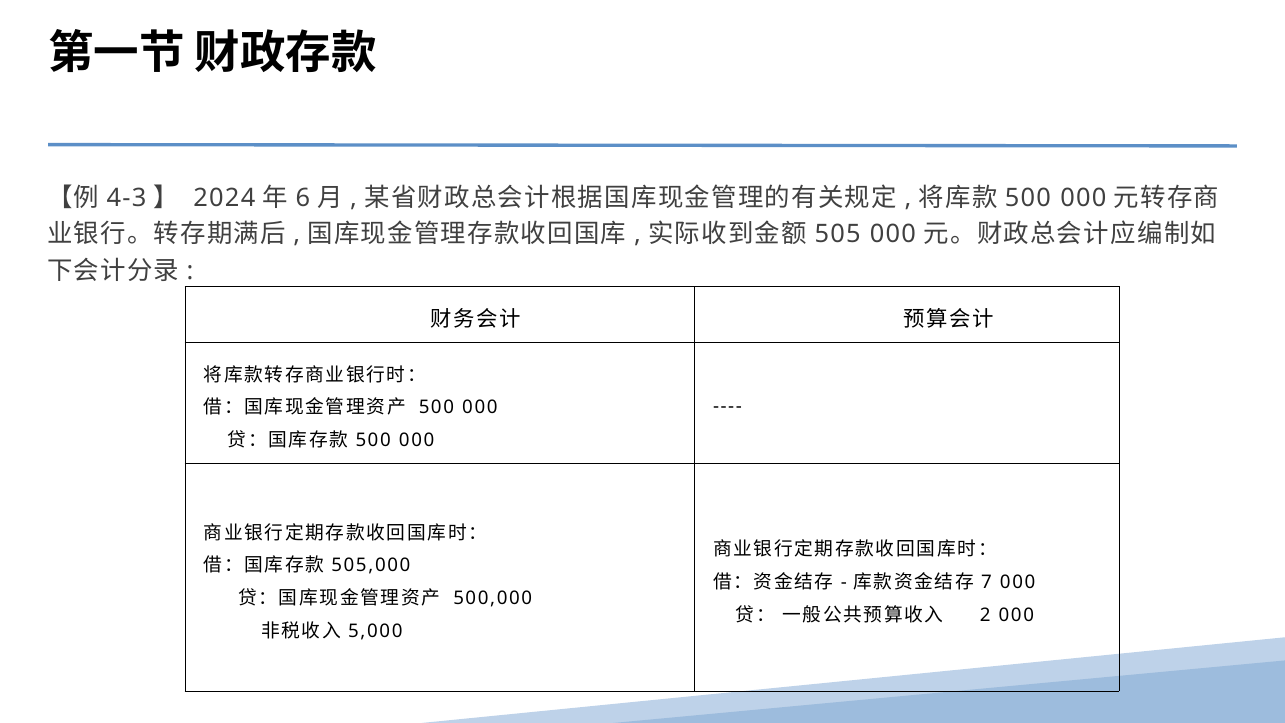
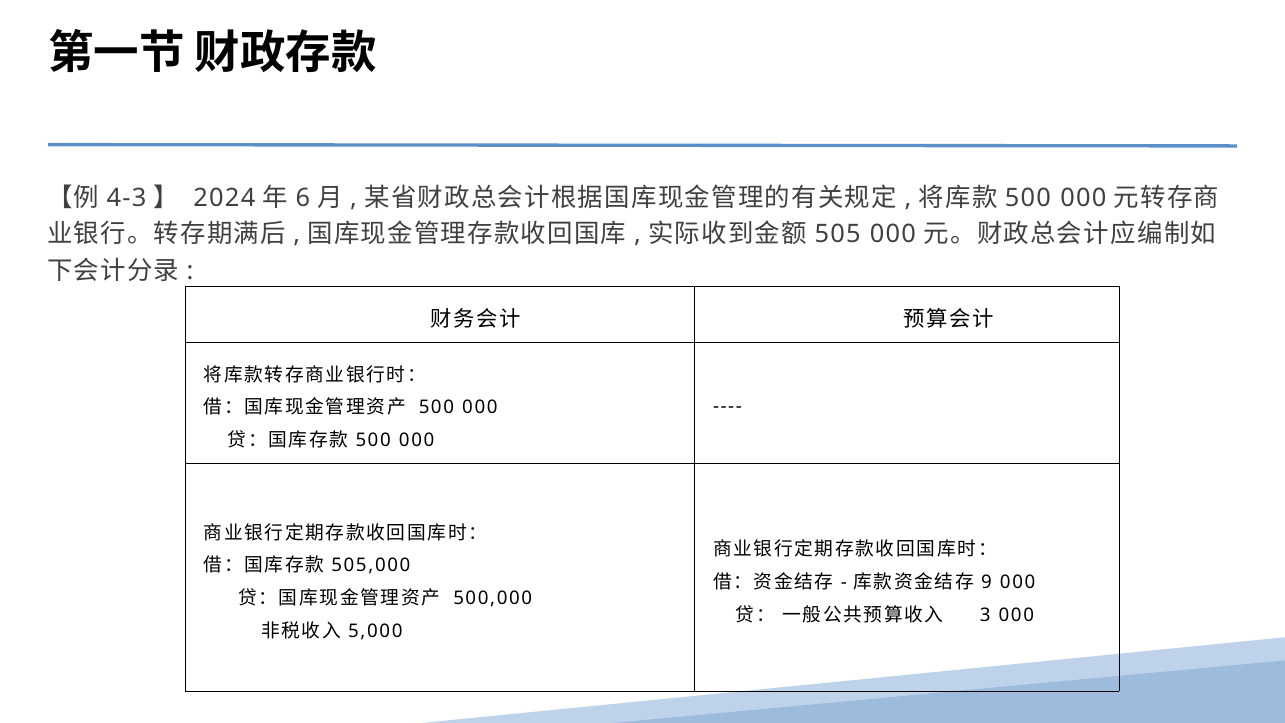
7: 7 -> 9 (987, 582)
2: 2 -> 3 (985, 615)
